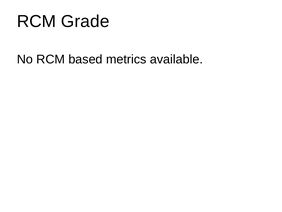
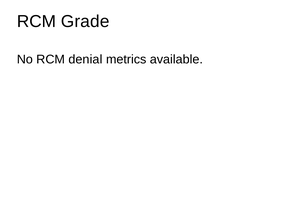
based: based -> denial (85, 59)
